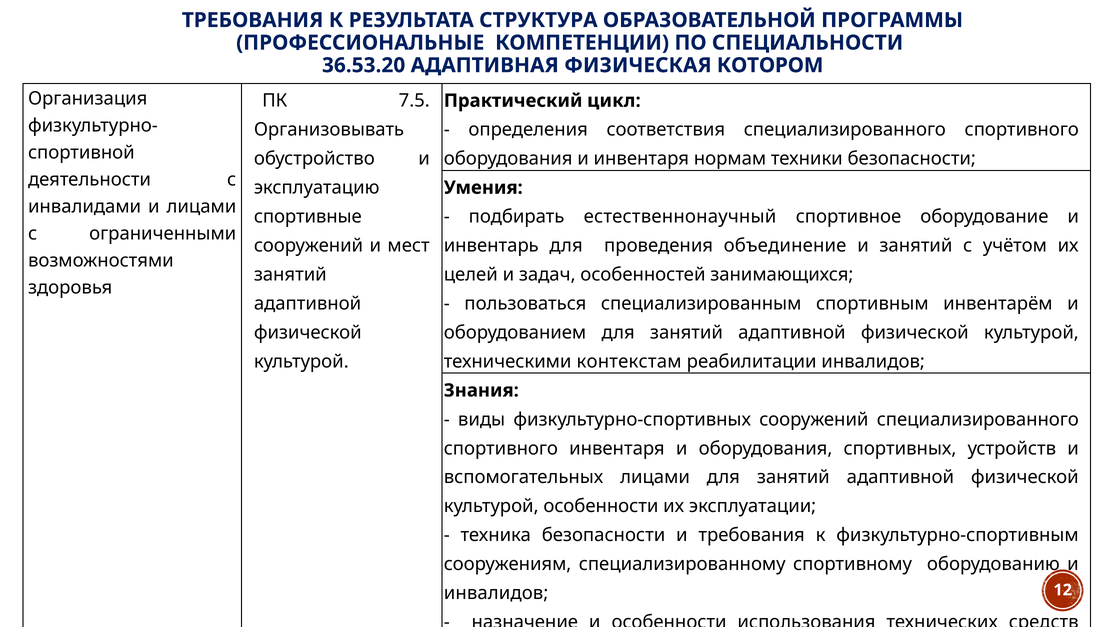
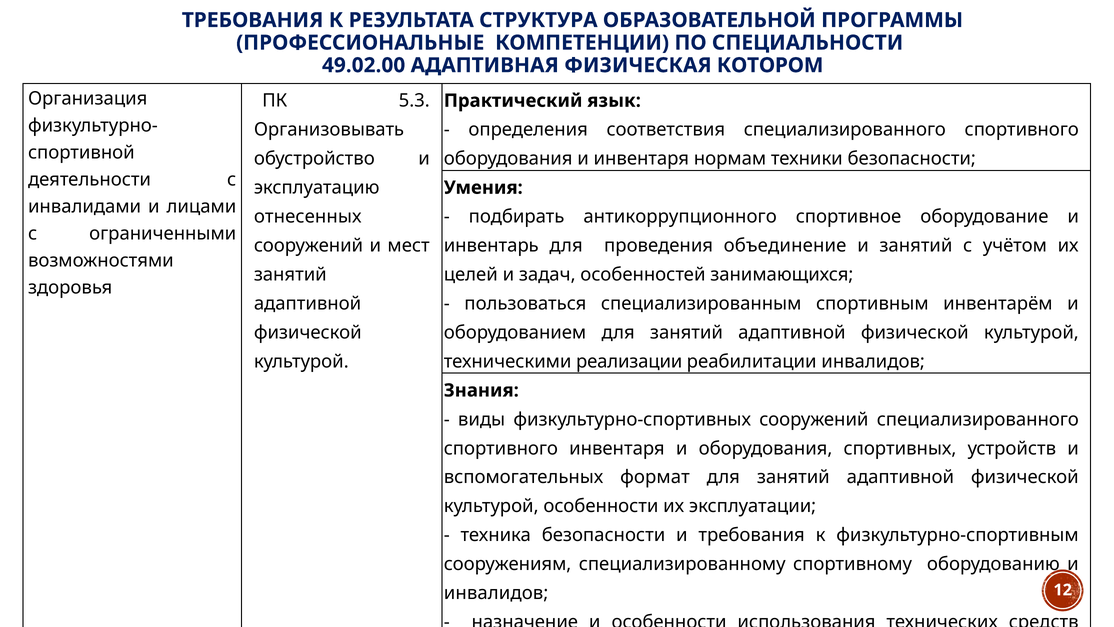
36.53.20: 36.53.20 -> 49.02.00 (364, 65)
7.5: 7.5 -> 5.3 (414, 101)
цикл: цикл -> язык (614, 101)
спортивные: спортивные -> отнесенных (308, 216)
естественнонаучный: естественнонаучный -> антикоррупционного (680, 217)
контекстам: контекстам -> реализации (629, 361)
вспомогательных лицами: лицами -> формат (655, 477)
